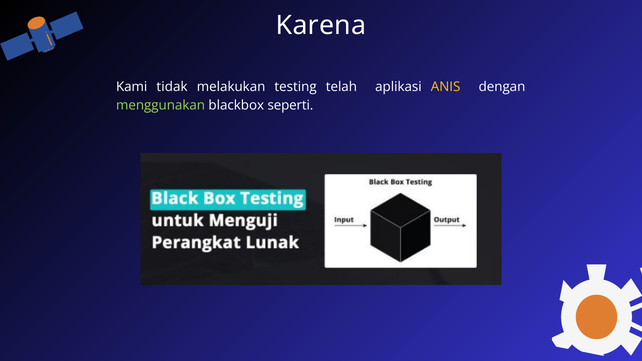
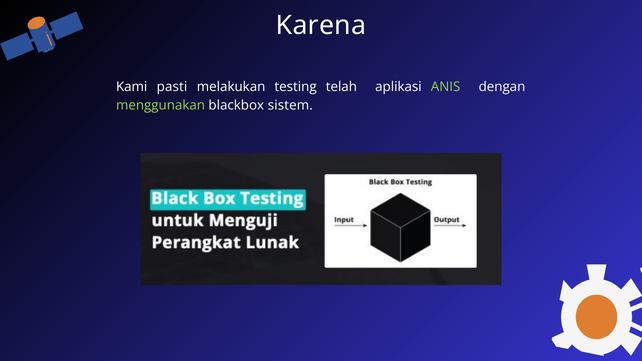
tidak: tidak -> pasti (172, 87)
ANIS colour: yellow -> light green (446, 87)
seperti: seperti -> sistem (290, 105)
